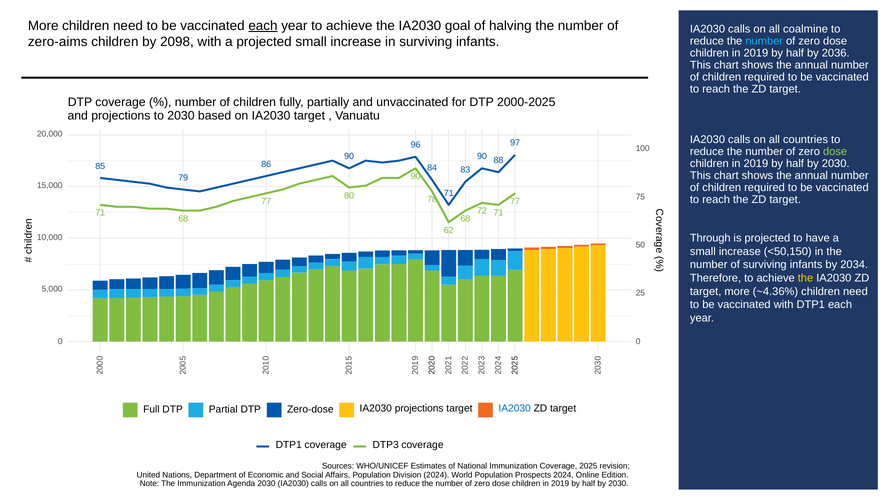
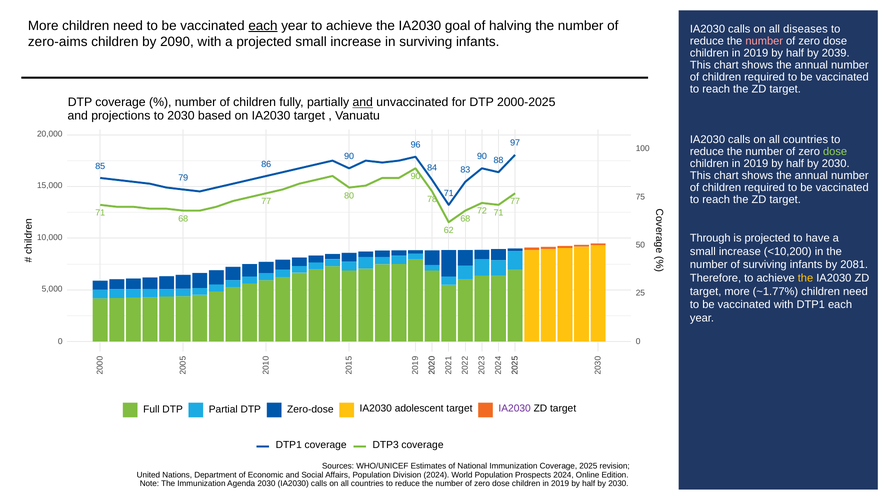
coalmine: coalmine -> diseases (805, 29)
2098: 2098 -> 2090 (177, 42)
number colour: light blue -> pink (764, 41)
2036: 2036 -> 2039 (836, 53)
and underline: none -> present (363, 102)
<50,150: <50,150 -> <10,200 (788, 251)
2034: 2034 -> 2081 (854, 265)
~4.36%: ~4.36% -> ~1.77% (775, 291)
IA2030 projections: projections -> adolescent (419, 409)
IA2030 colour: blue -> purple (515, 409)
